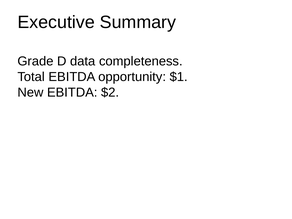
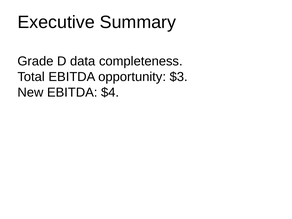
$1: $1 -> $3 (179, 77)
$2: $2 -> $4 (110, 92)
